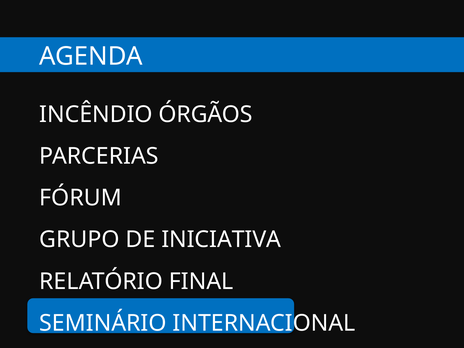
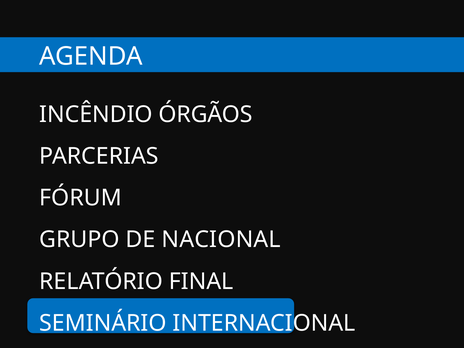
INICIATIVA: INICIATIVA -> NACIONAL (221, 240)
